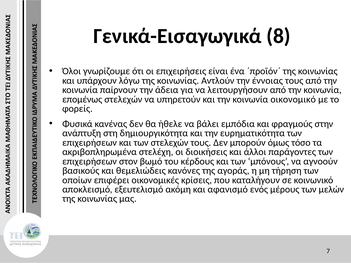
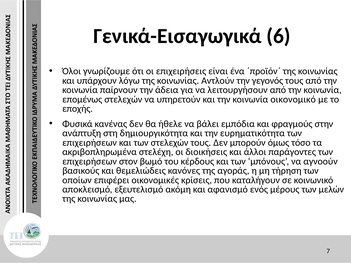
8: 8 -> 6 (278, 36)
έννοιας: έννοιας -> γεγονός (267, 81)
φορείς: φορείς -> εποχής (77, 109)
